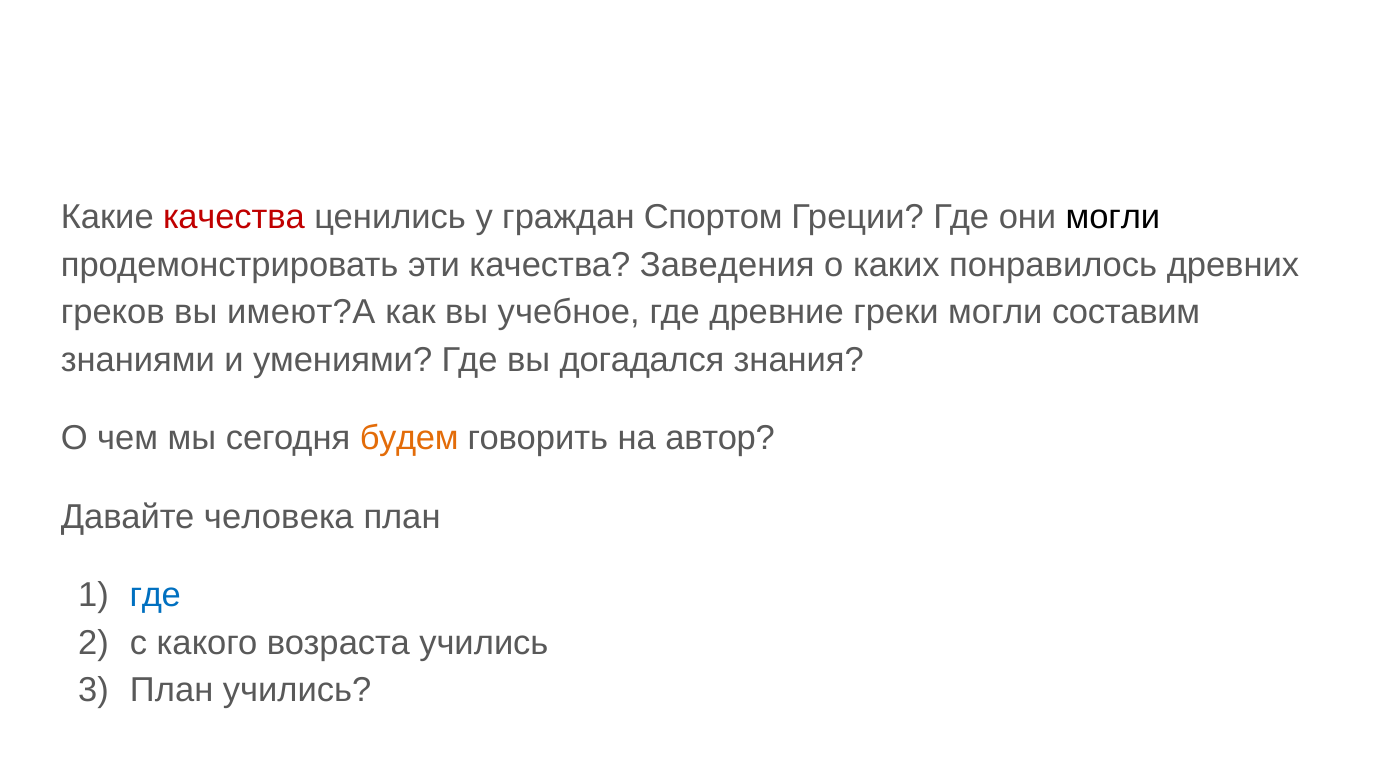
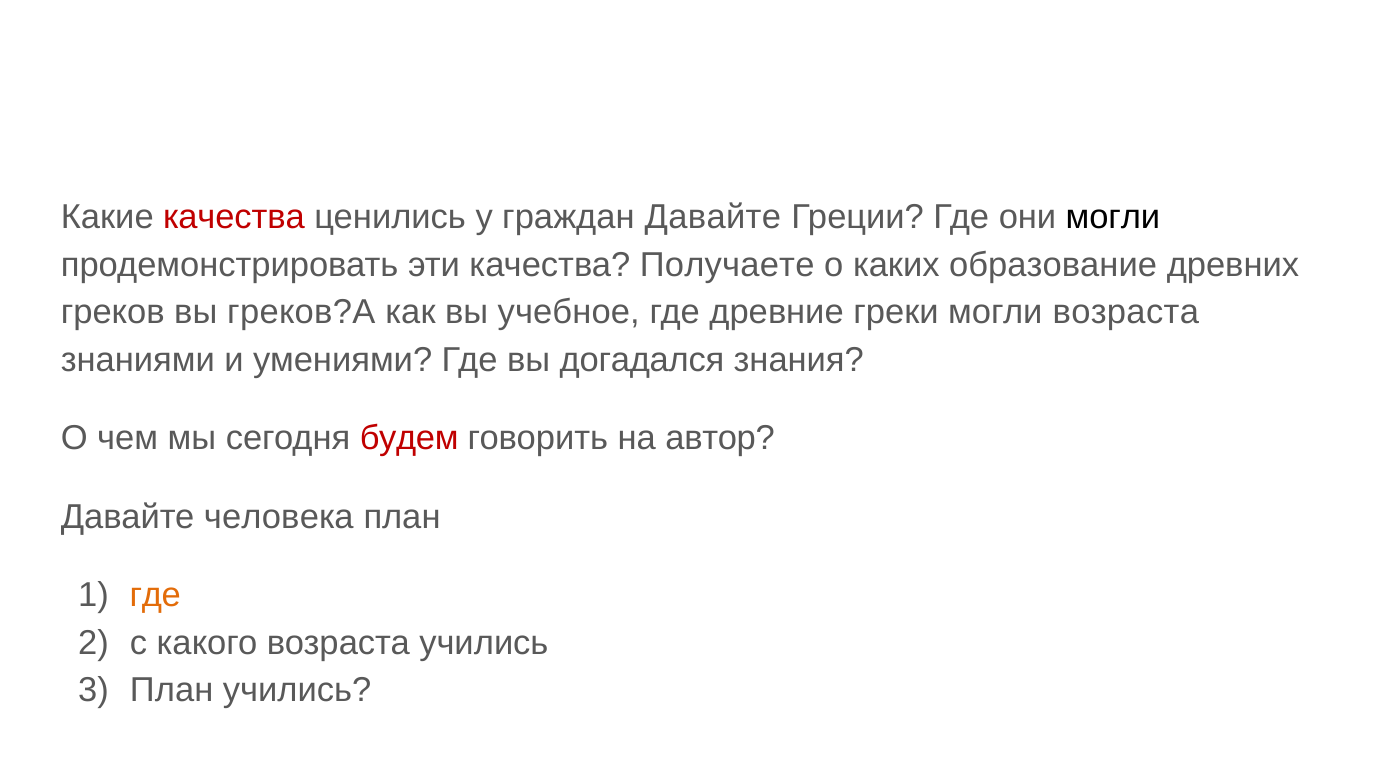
граждан Спортом: Спортом -> Давайте (713, 217)
Заведения: Заведения -> Получаете (727, 265)
понравилось: понравилось -> образование (1053, 265)
имеют?А: имеют?А -> греков?А (301, 312)
могли составим: составим -> возраста (1126, 312)
будем colour: orange -> red (409, 438)
где colour: blue -> orange (155, 595)
